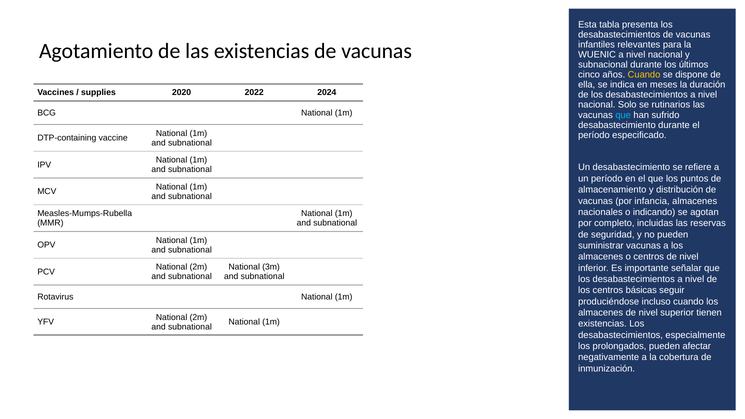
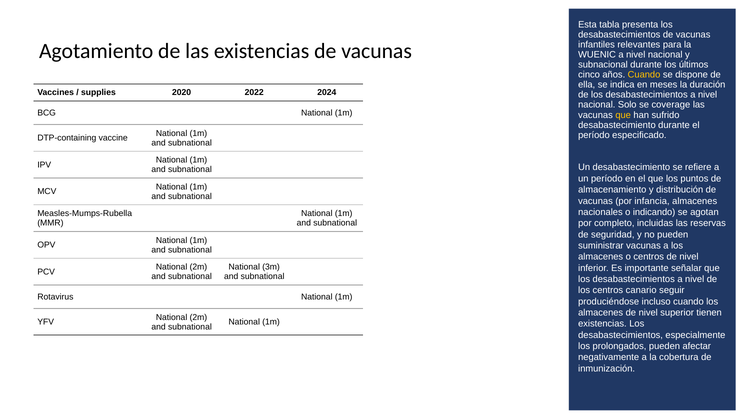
rutinarios: rutinarios -> coverage (671, 105)
que colour: light blue -> yellow (623, 115)
básicas: básicas -> canario (641, 290)
